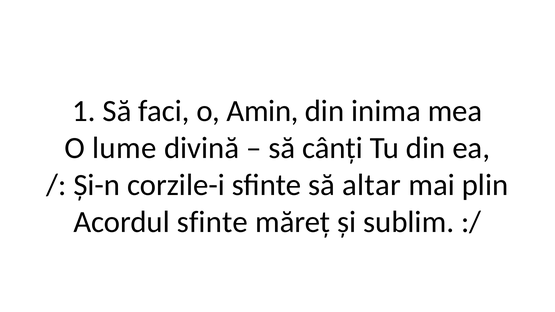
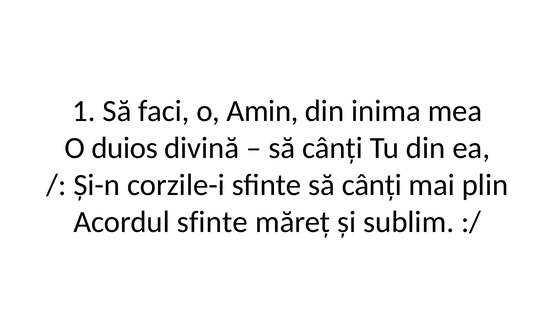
lume: lume -> duios (125, 148)
sfinte să altar: altar -> cânți (372, 185)
